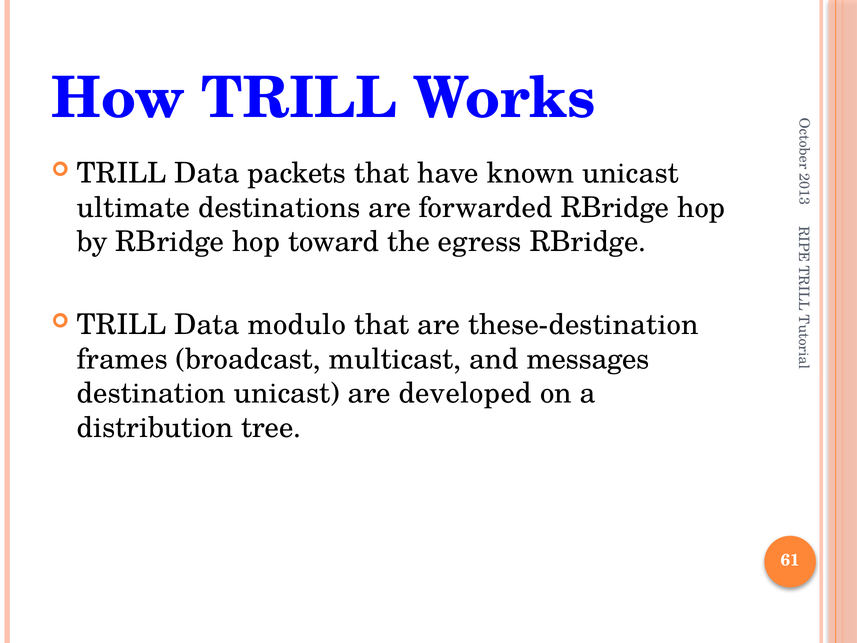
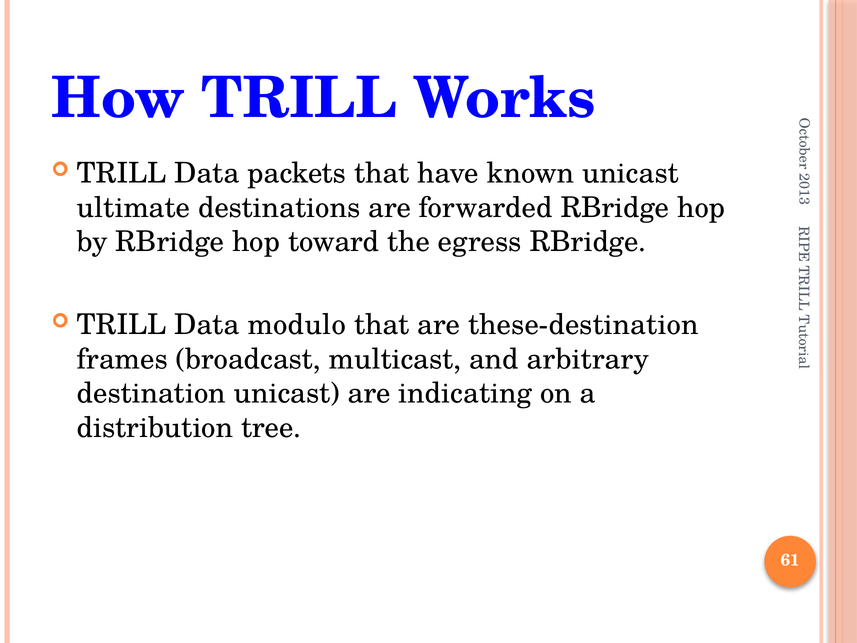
messages: messages -> arbitrary (588, 359)
developed: developed -> indicating (465, 393)
